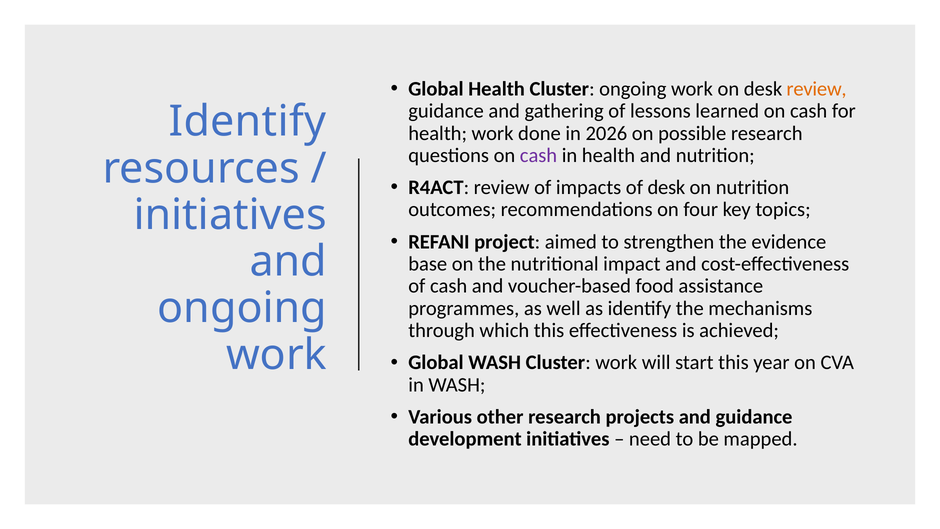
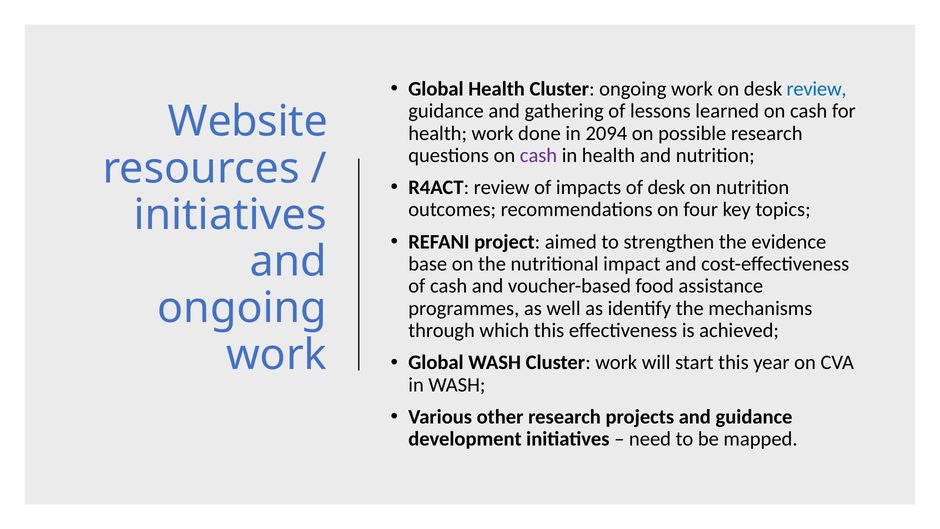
review colour: orange -> blue (817, 89)
Identify: Identify -> Website (248, 122)
2026: 2026 -> 2094 (606, 133)
